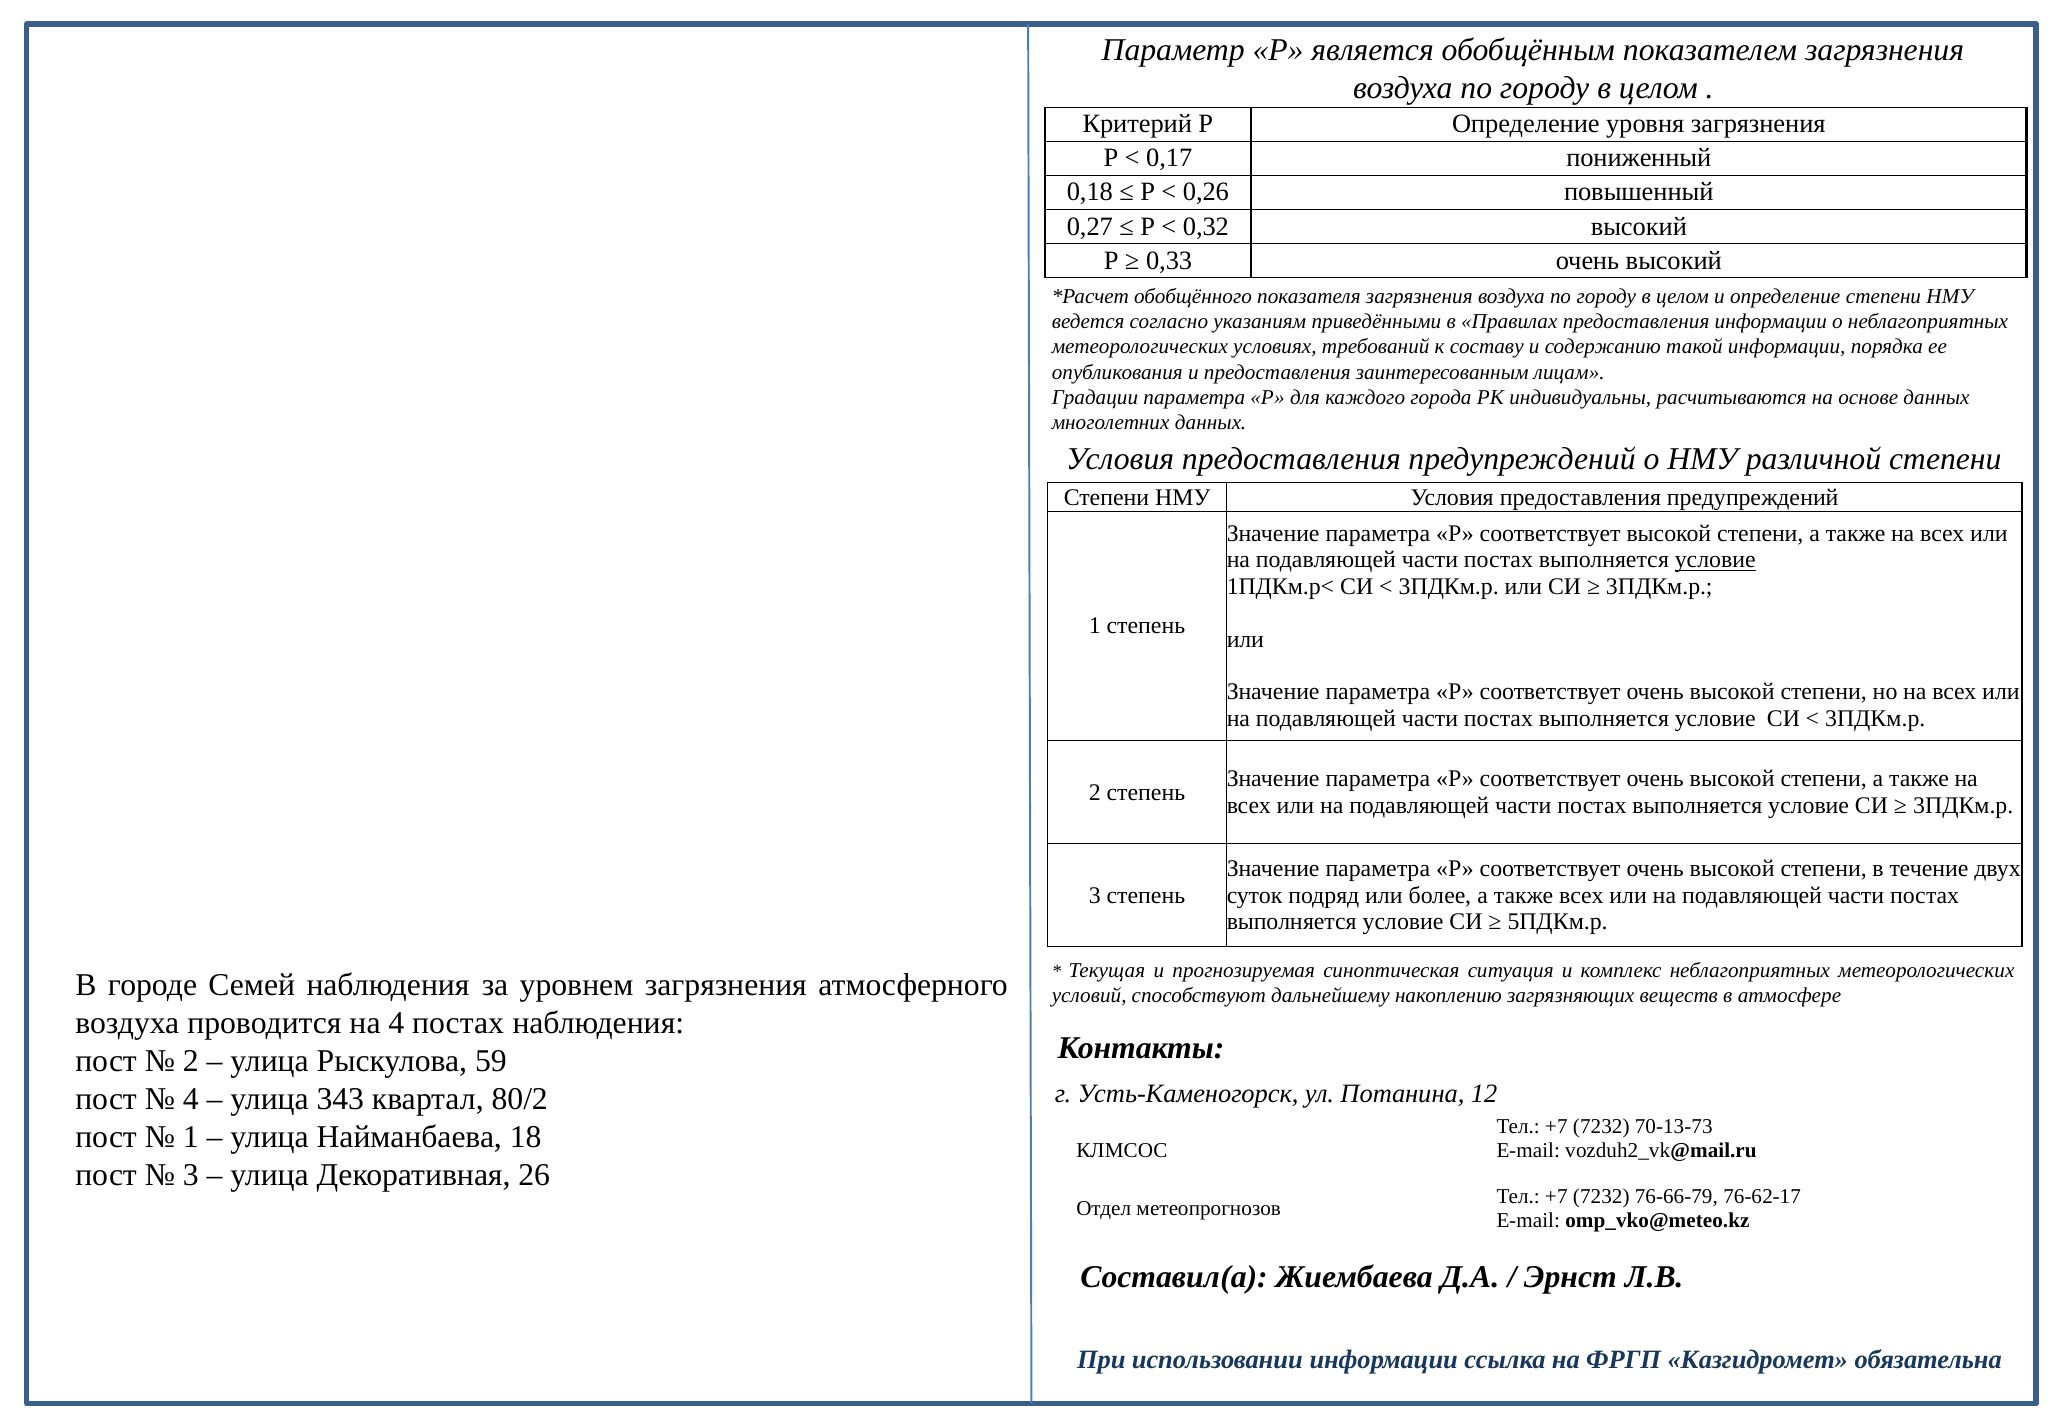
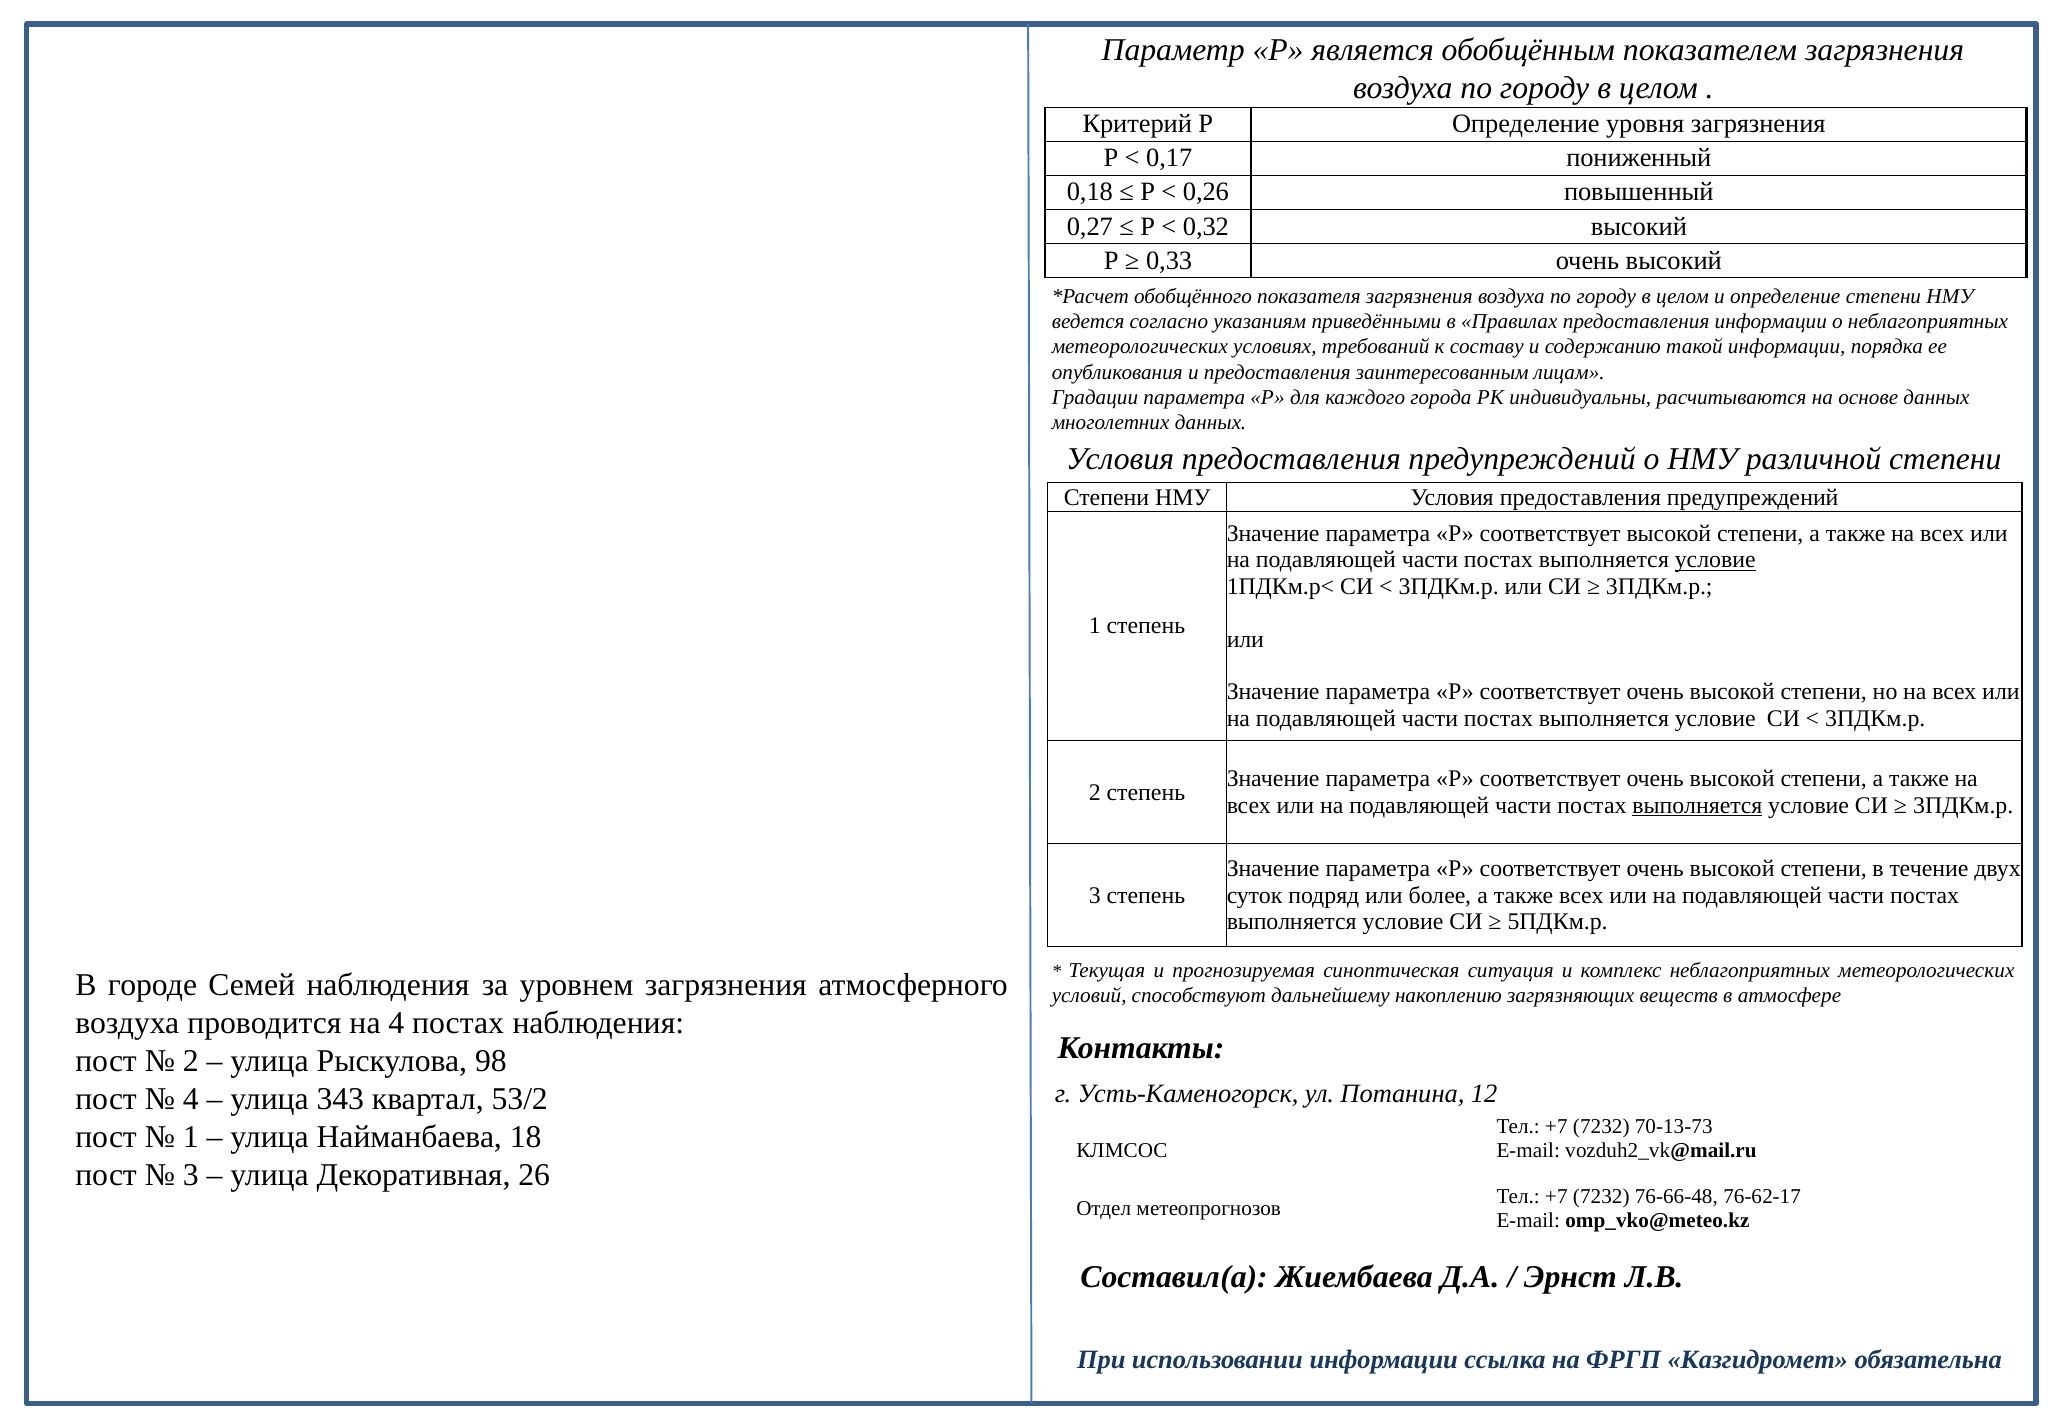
выполняется underline: none -> present (1697, 806)
59: 59 -> 98 (491, 1061)
80/2: 80/2 -> 53/2 (520, 1099)
76-66-79: 76-66-79 -> 76-66-48 (1676, 1197)
